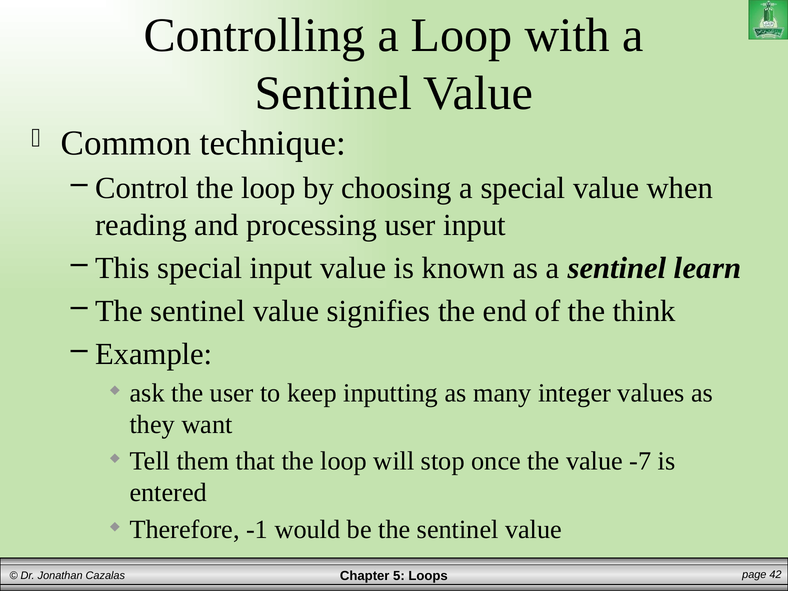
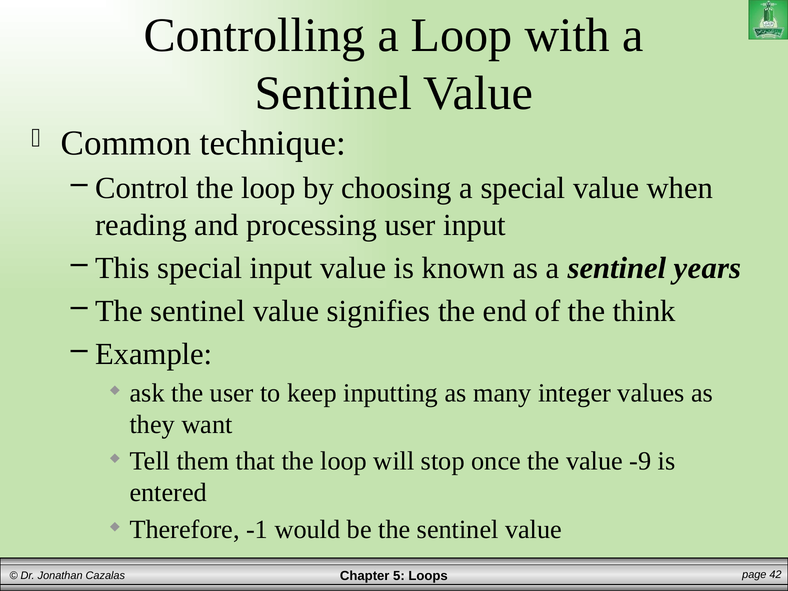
learn: learn -> years (708, 268)
-7: -7 -> -9 (640, 461)
